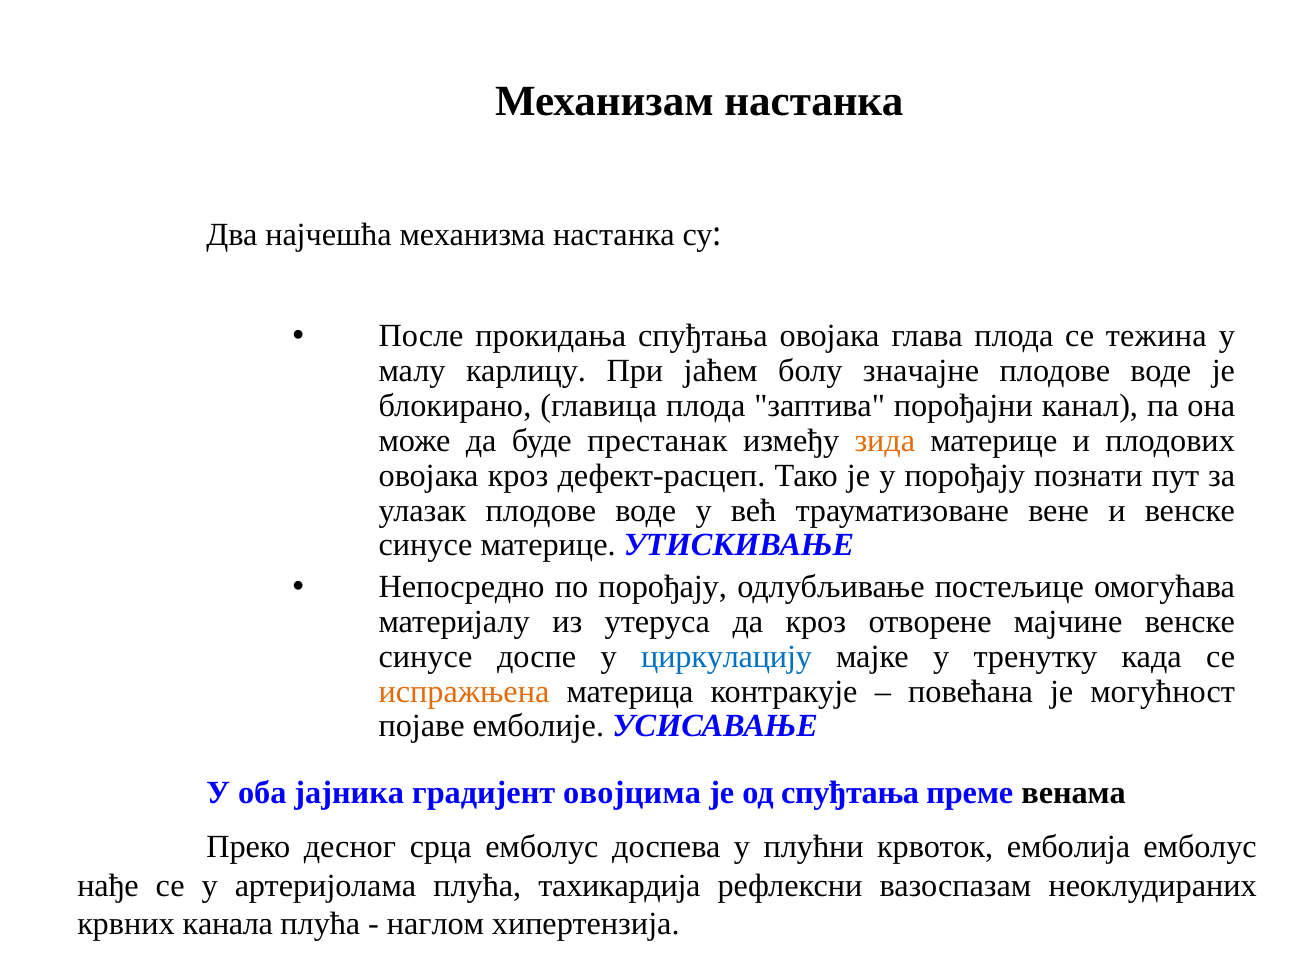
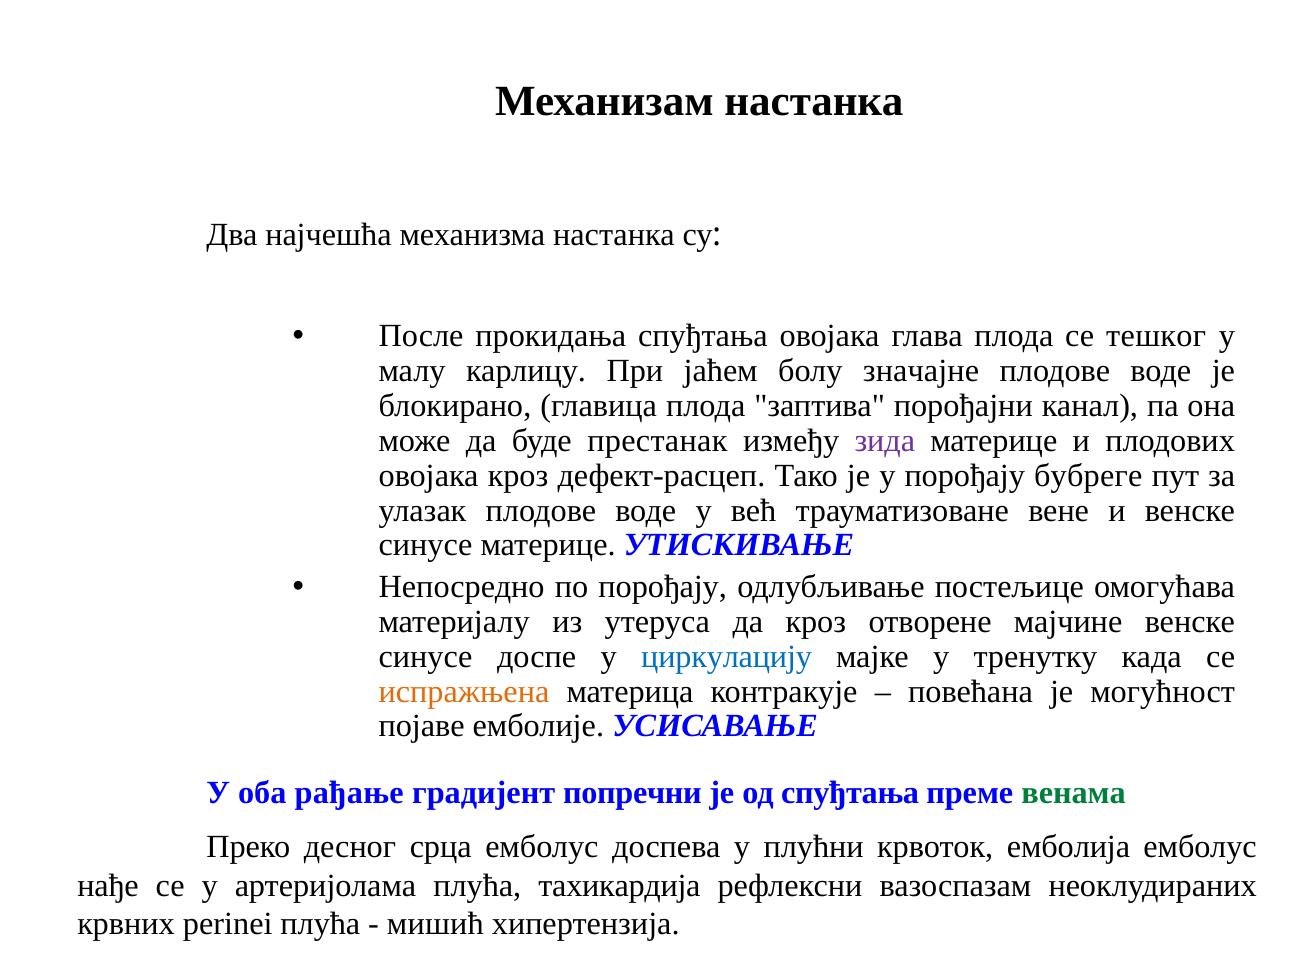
тежина: тежина -> тешког (1156, 336)
зида colour: orange -> purple (885, 440)
познати: познати -> бубреге (1088, 475)
јајника: јајника -> рађање (349, 792)
овојцима: овојцима -> попречни (632, 792)
венама colour: black -> green (1074, 792)
канала: канала -> perinei (228, 923)
наглом: наглом -> мишић (435, 923)
